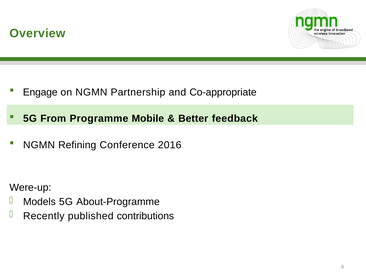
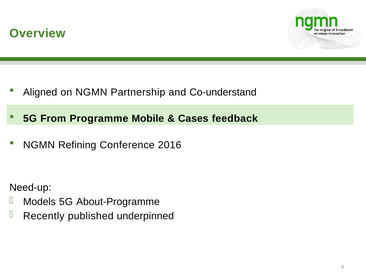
Engage: Engage -> Aligned (40, 92)
Co-appropriate: Co-appropriate -> Co-understand (223, 92)
Better: Better -> Cases (193, 119)
Were-up: Were-up -> Need-up (30, 188)
contributions: contributions -> underpinned (145, 216)
